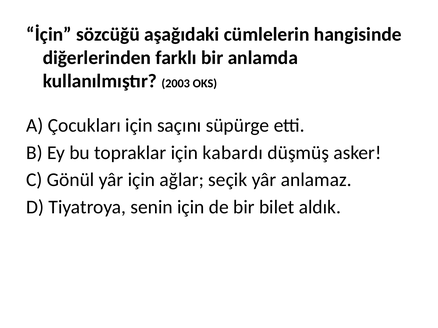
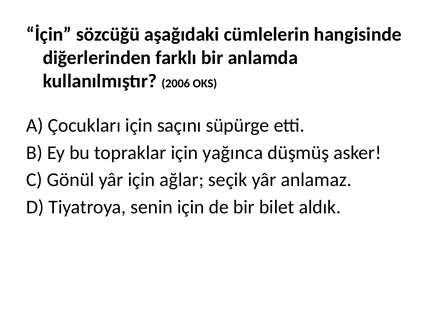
2003: 2003 -> 2006 (176, 84)
kabardı: kabardı -> yağınca (233, 153)
